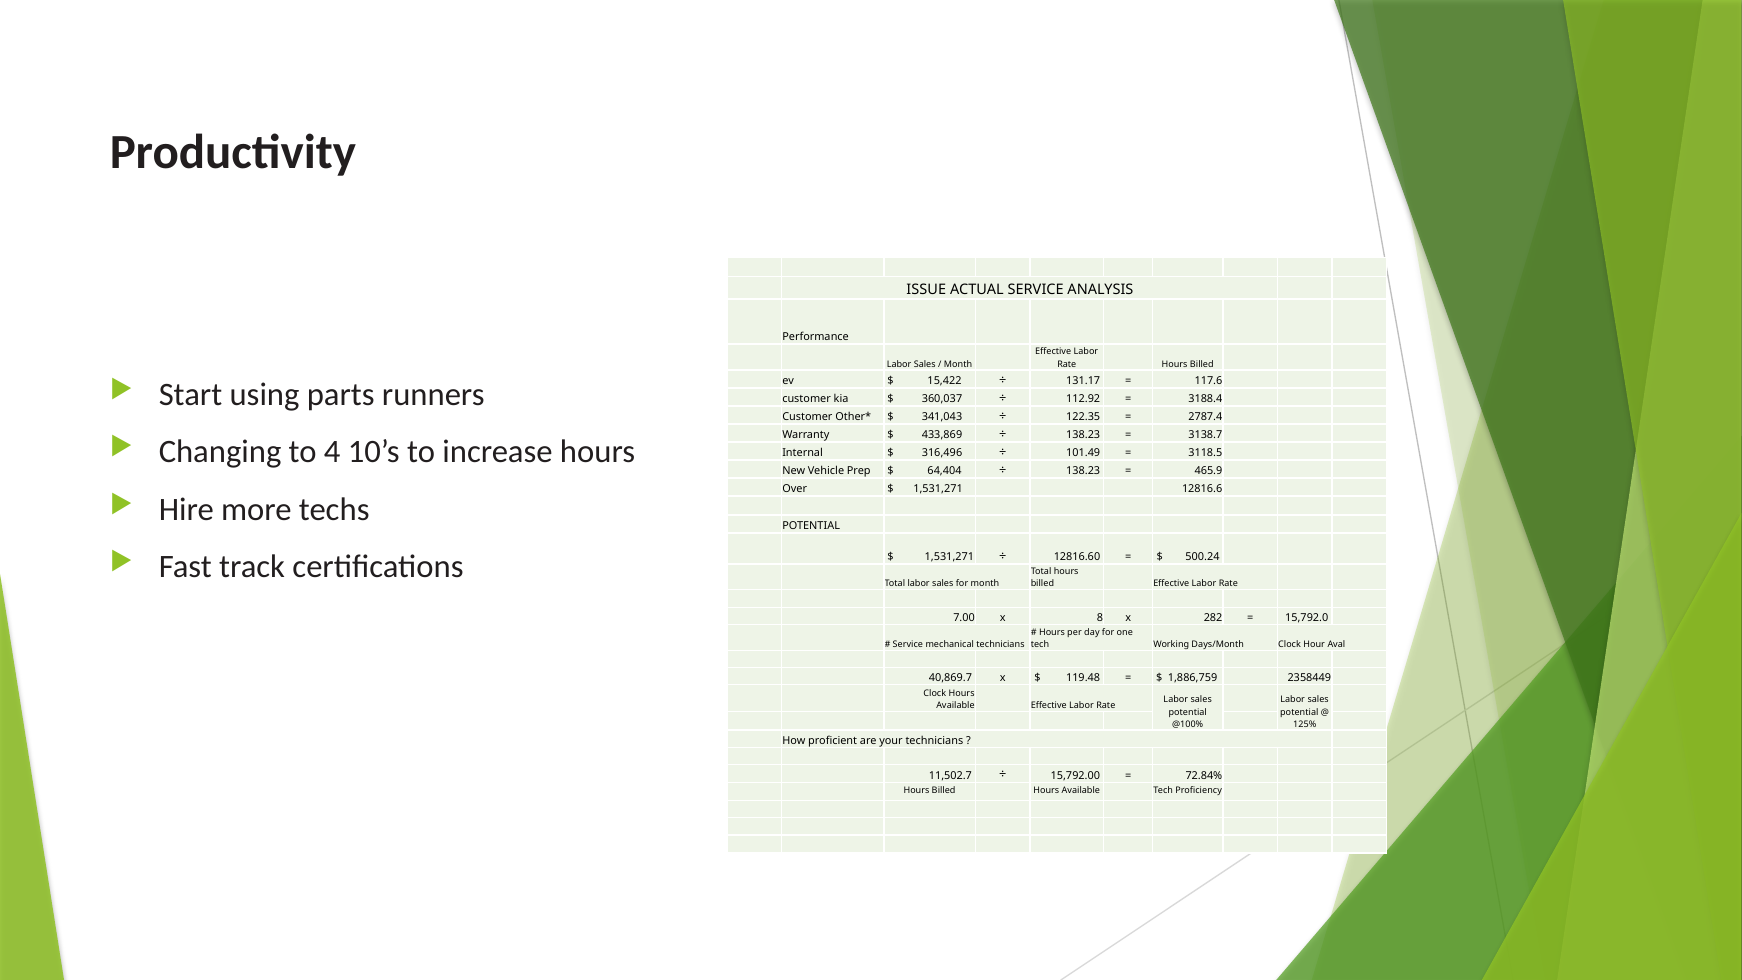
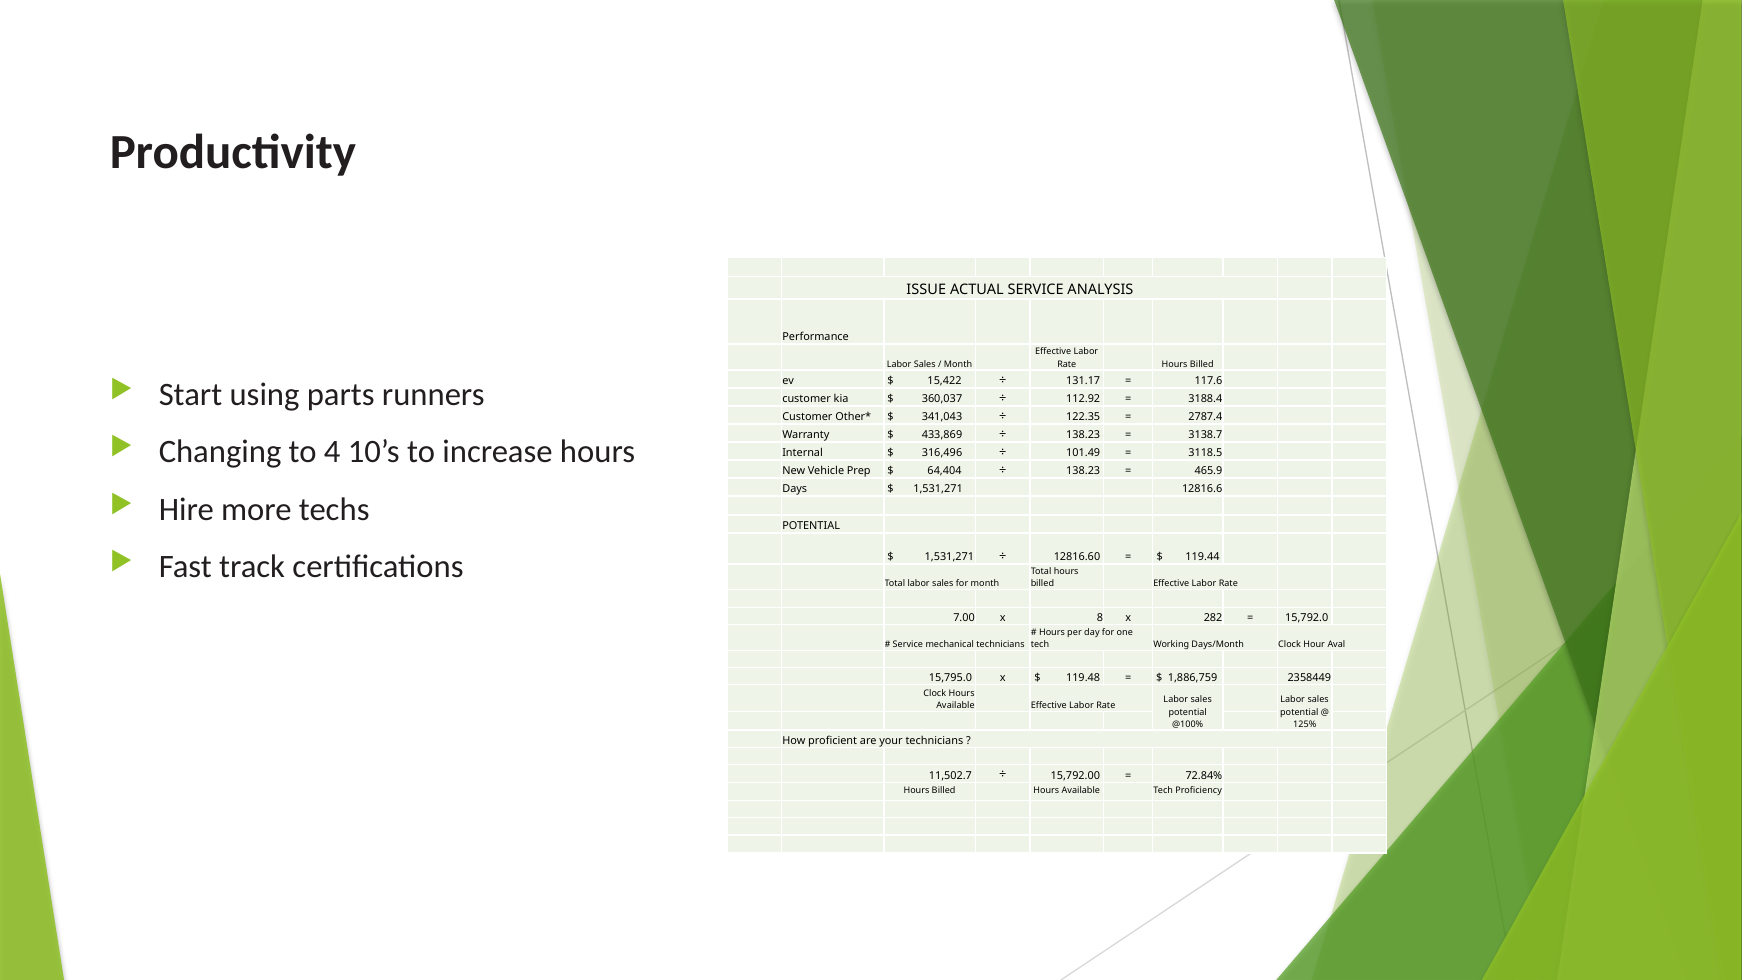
Over: Over -> Days (795, 489)
500.24: 500.24 -> 119.44 (1202, 557)
40,869.7: 40,869.7 -> 15,795.0 (950, 678)
